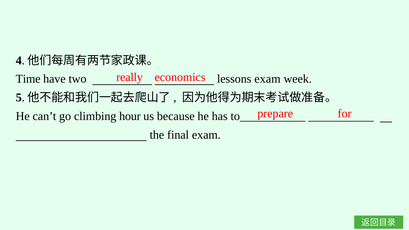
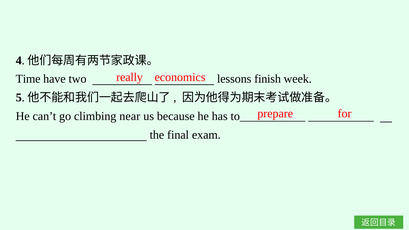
lessons exam: exam -> finish (268, 79)
hour: hour -> near (130, 116)
